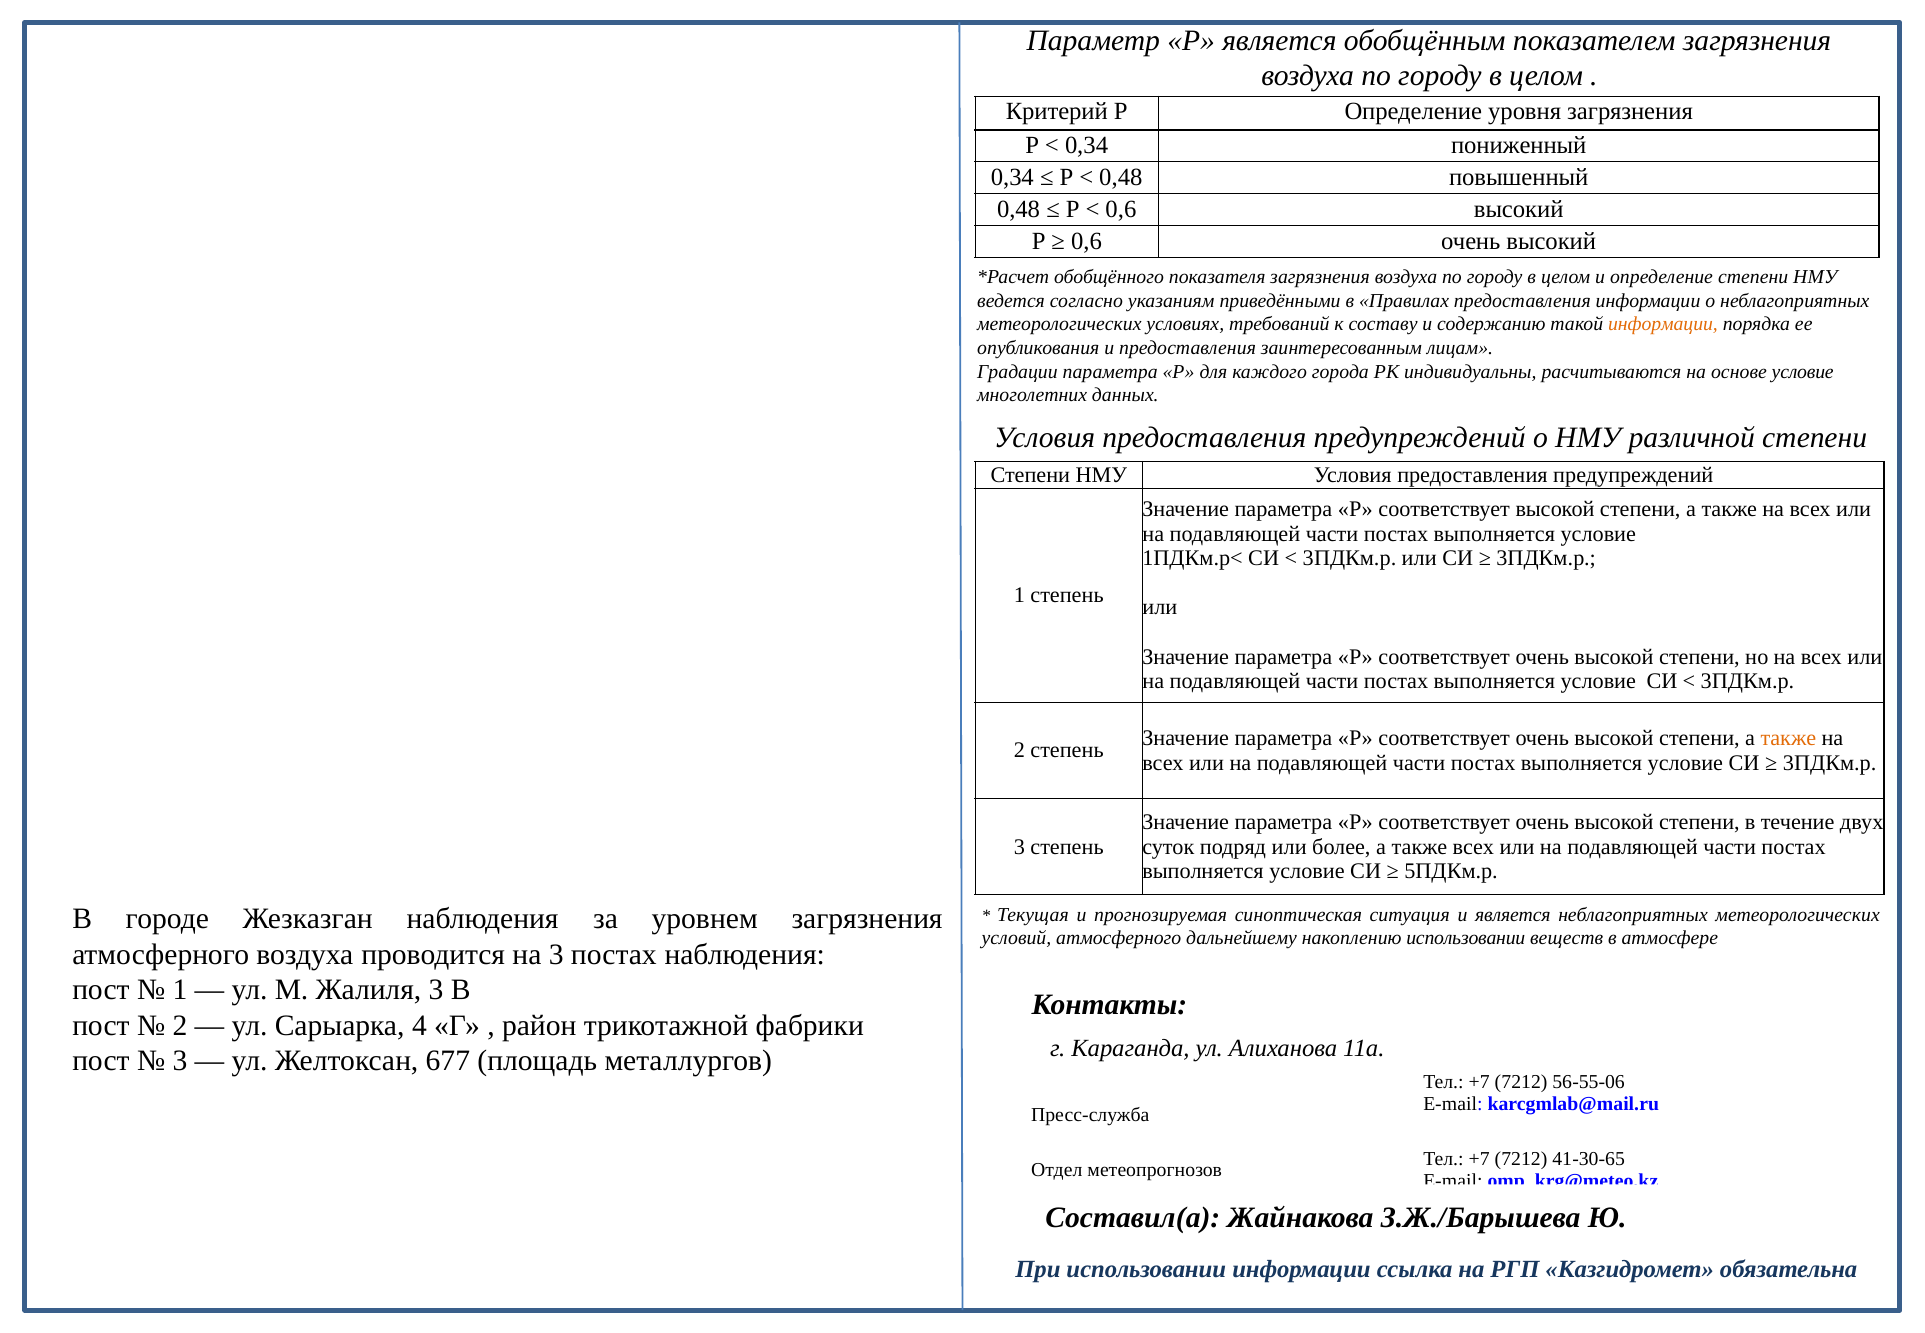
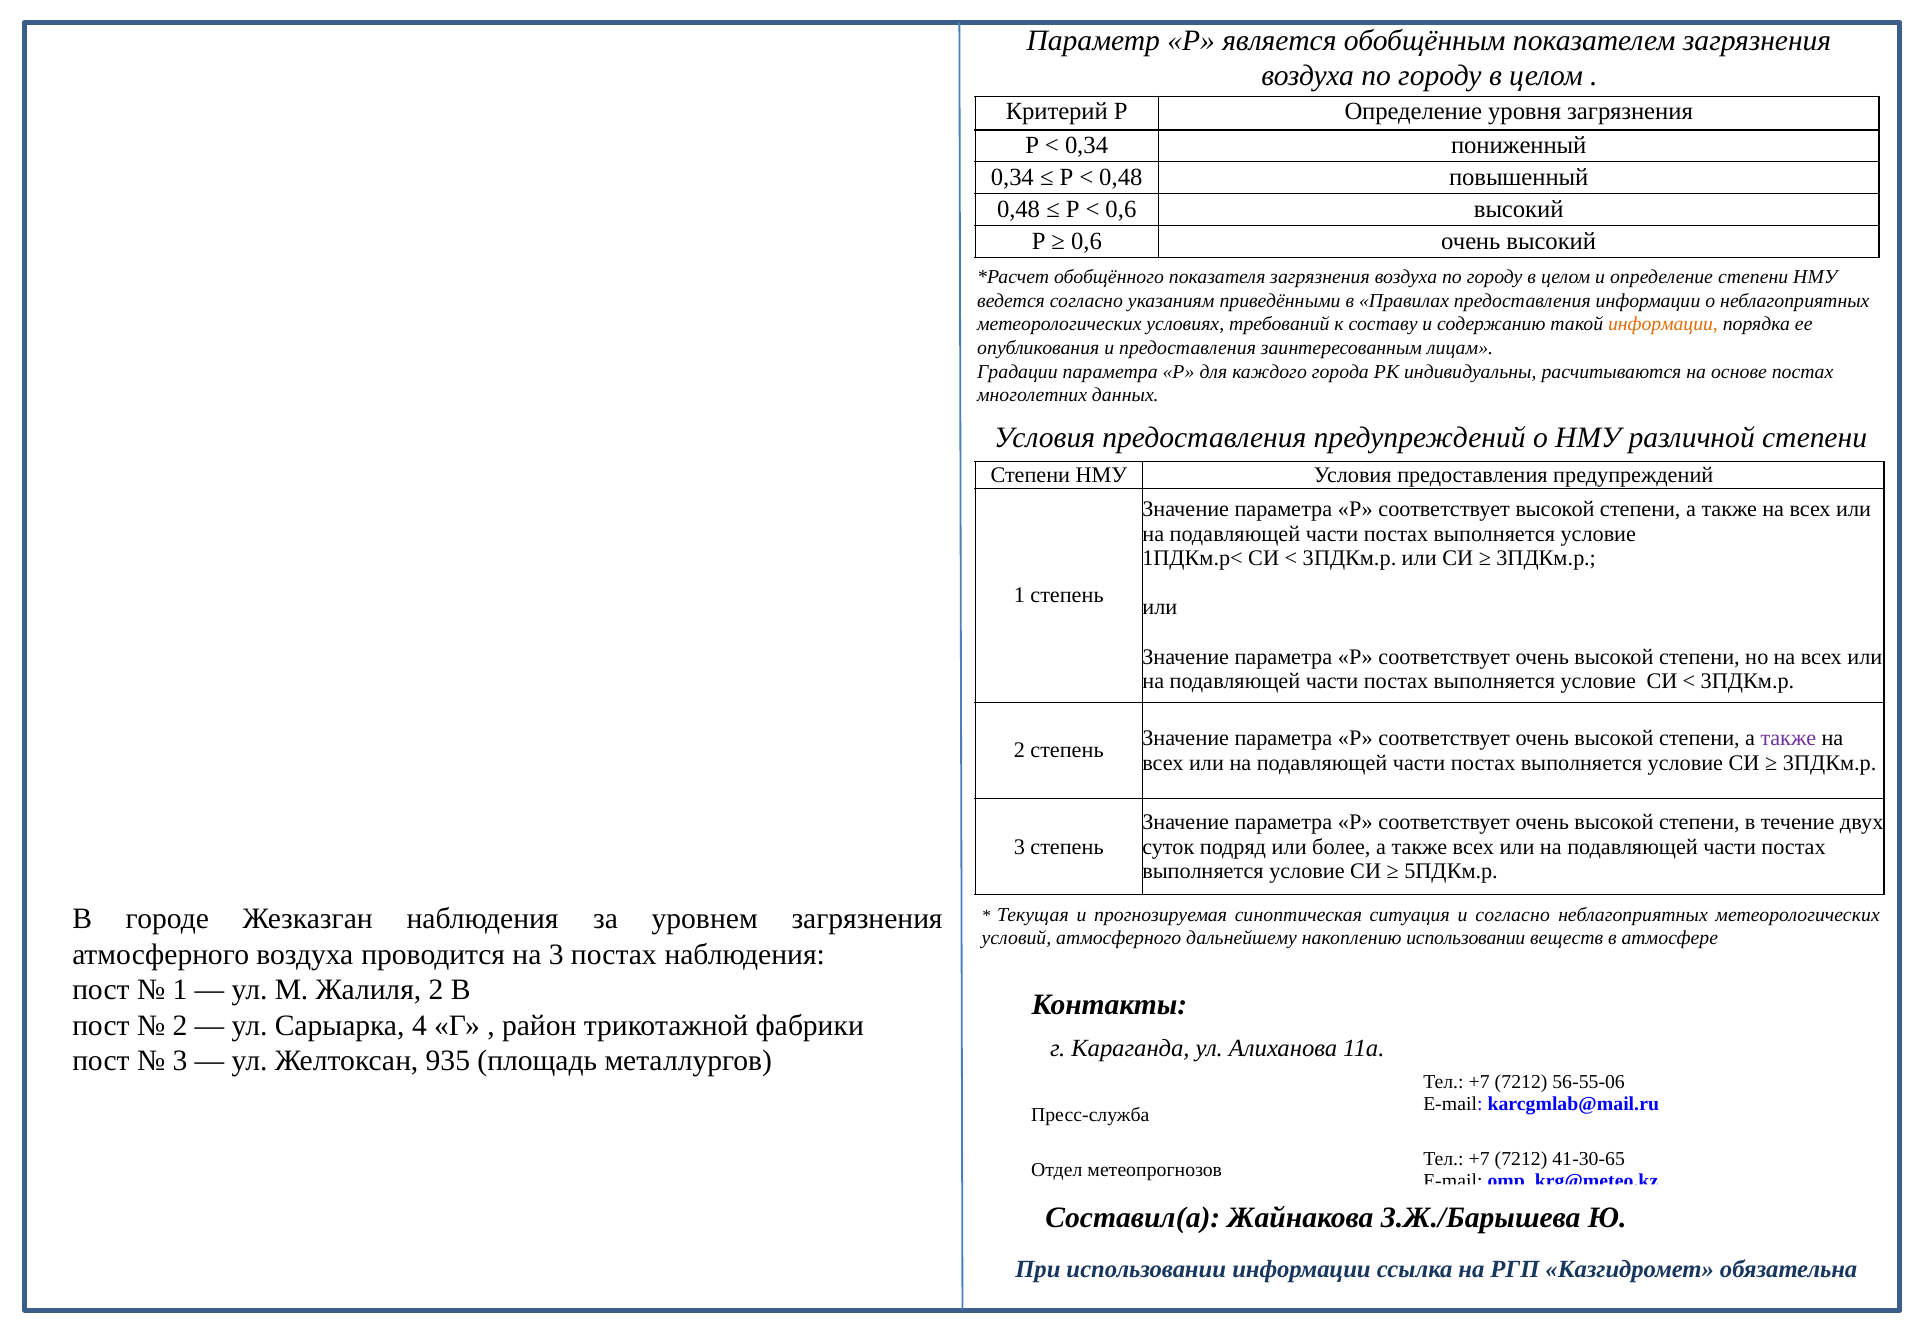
основе условие: условие -> постах (1803, 372)
также colour: orange -> purple (1788, 738)
и является: является -> согласно (1513, 915)
Жалиля 3: 3 -> 2 (436, 990)
677: 677 -> 935 (448, 1061)
